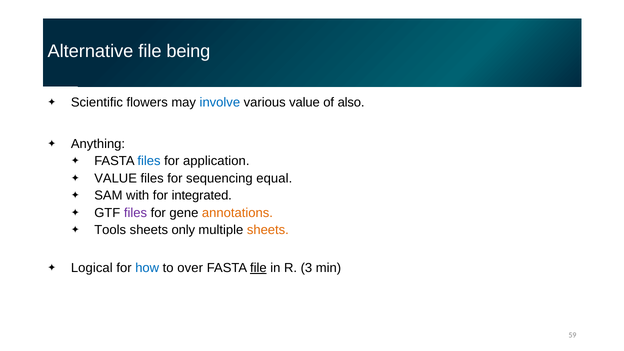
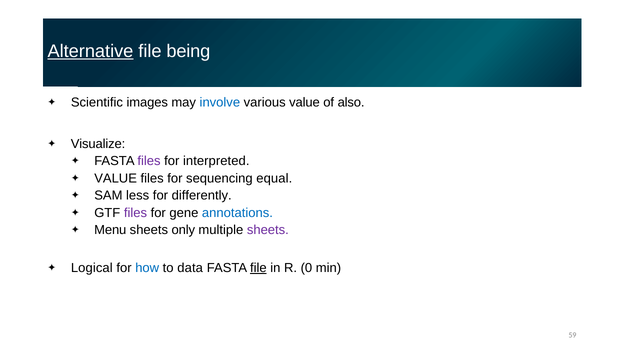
Alternative underline: none -> present (90, 51)
flowers: flowers -> images (147, 103)
Anything: Anything -> Visualize (98, 144)
files colour: blue -> purple (149, 161)
application: application -> interpreted (216, 161)
with: with -> less (138, 196)
integrated: integrated -> differently (202, 196)
annotations colour: orange -> blue (237, 213)
Tools: Tools -> Menu (110, 230)
sheets colour: orange -> purple (268, 230)
over: over -> data (190, 268)
3: 3 -> 0 (306, 268)
